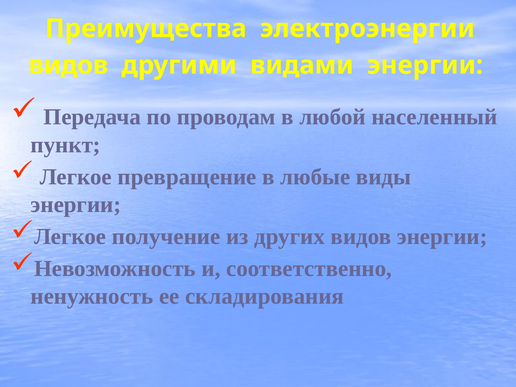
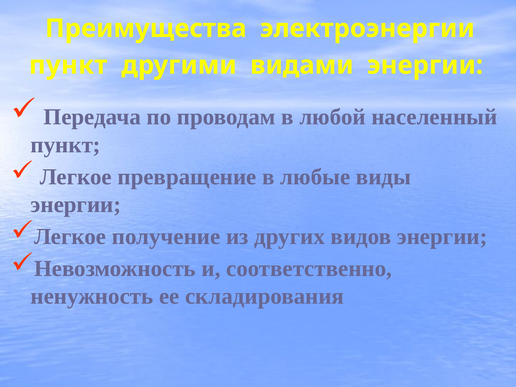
видов: видов -> пункт (68, 65)
